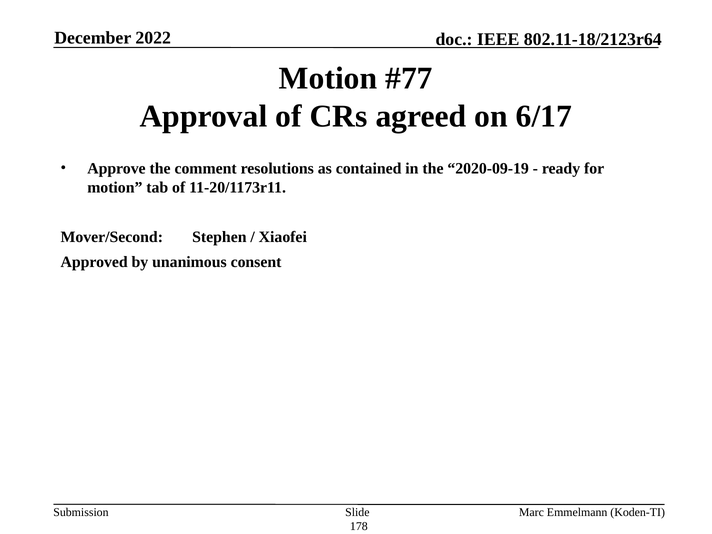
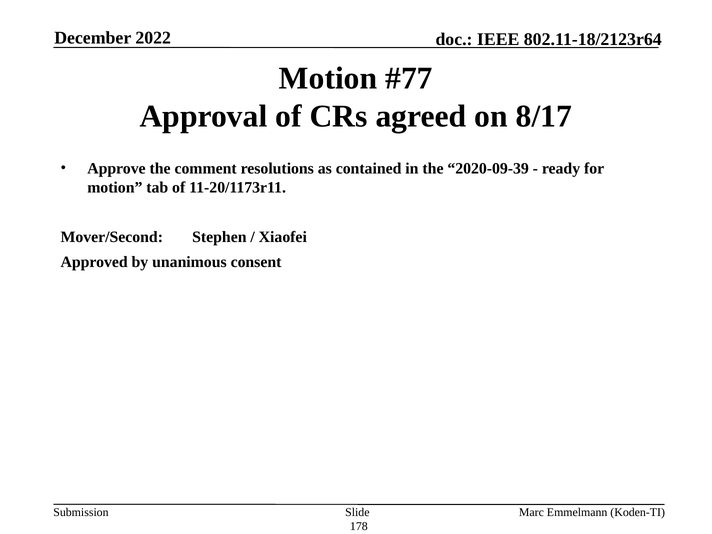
6/17: 6/17 -> 8/17 (544, 116)
2020-09-19: 2020-09-19 -> 2020-09-39 (488, 168)
